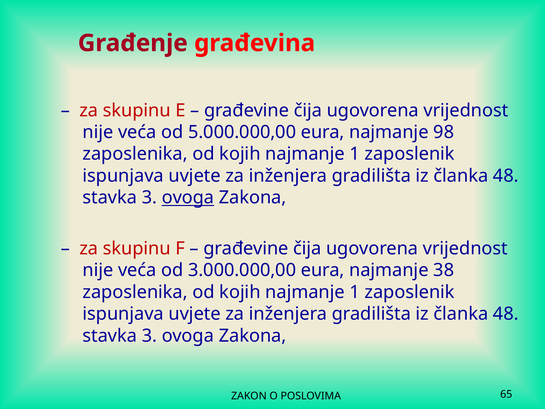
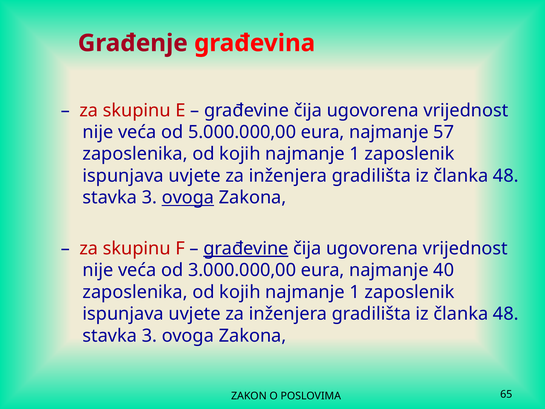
98: 98 -> 57 (444, 132)
građevine underline: none -> present (246, 248)
38: 38 -> 40 (444, 270)
